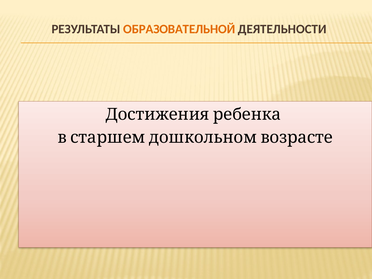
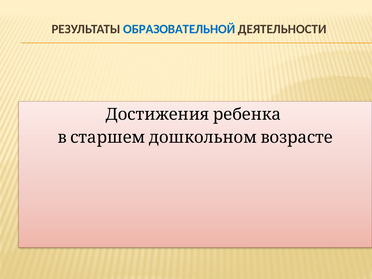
ОБРАЗОВАТЕЛЬНОЙ colour: orange -> blue (179, 29)
